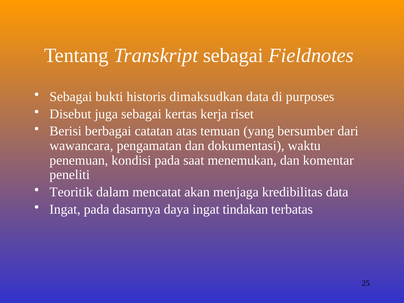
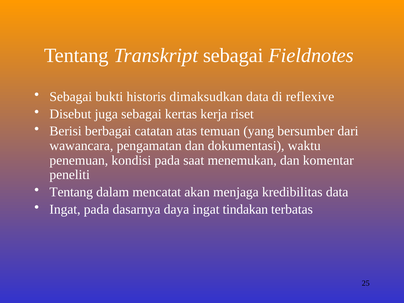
purposes: purposes -> reflexive (310, 97)
Teoritik: Teoritik -> Tentang (71, 192)
